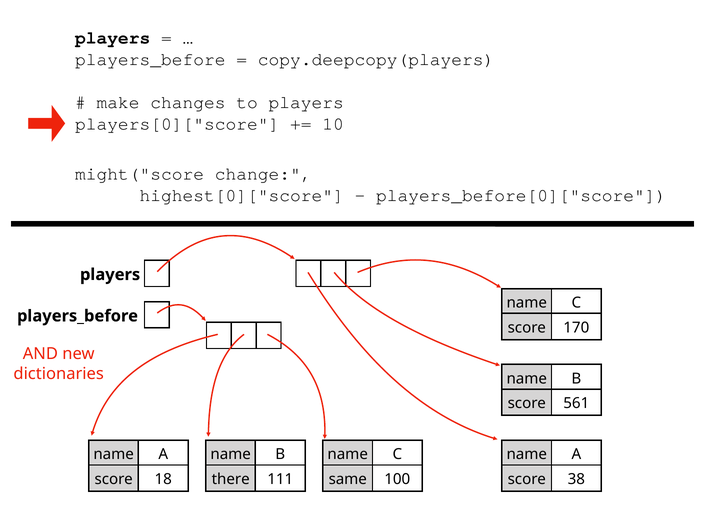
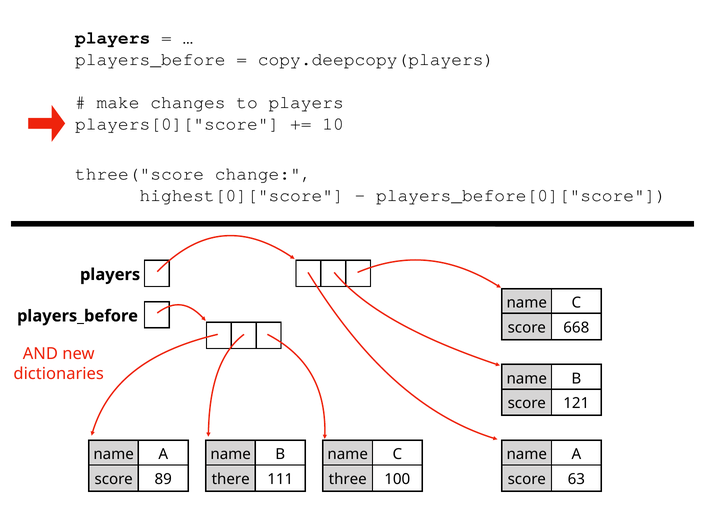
might("score: might("score -> three("score (140, 174)
170: 170 -> 668 (576, 327)
561: 561 -> 121 (576, 403)
18: 18 -> 89 (163, 479)
same: same -> three (348, 479)
38: 38 -> 63 (576, 479)
